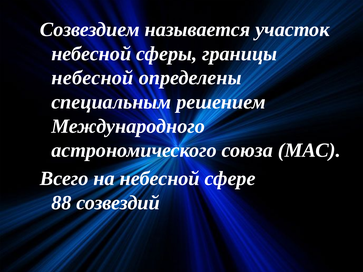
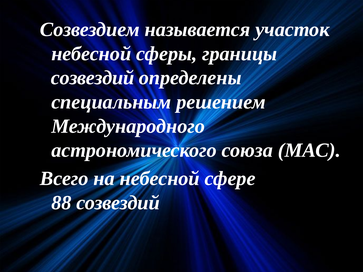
небесной: небесной -> созвездий (93, 78)
